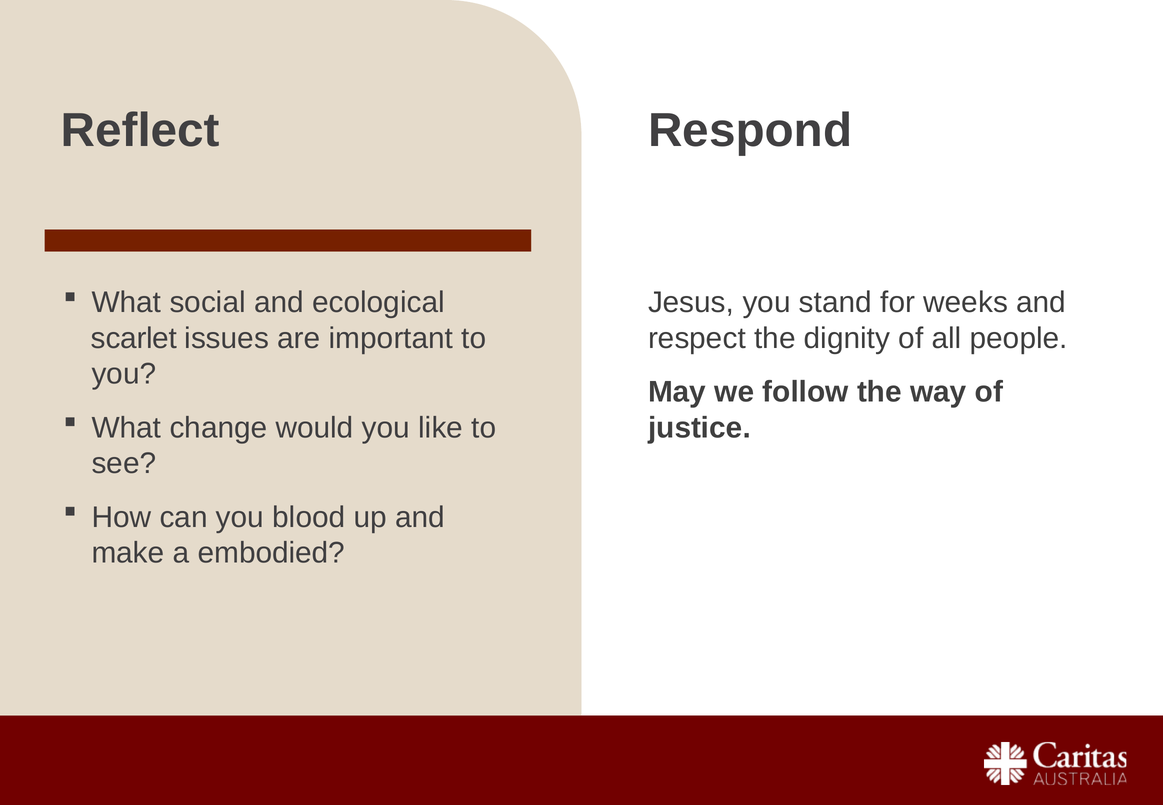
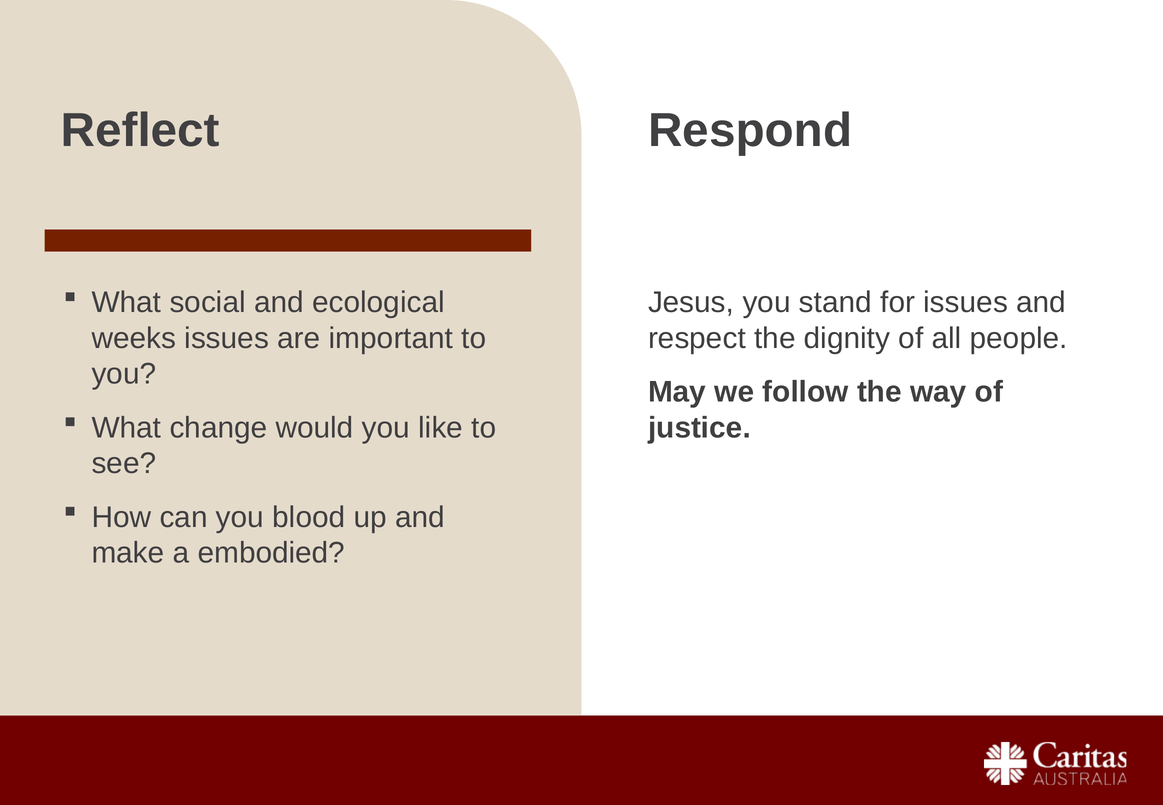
for weeks: weeks -> issues (966, 303)
scarlet: scarlet -> weeks (134, 338)
